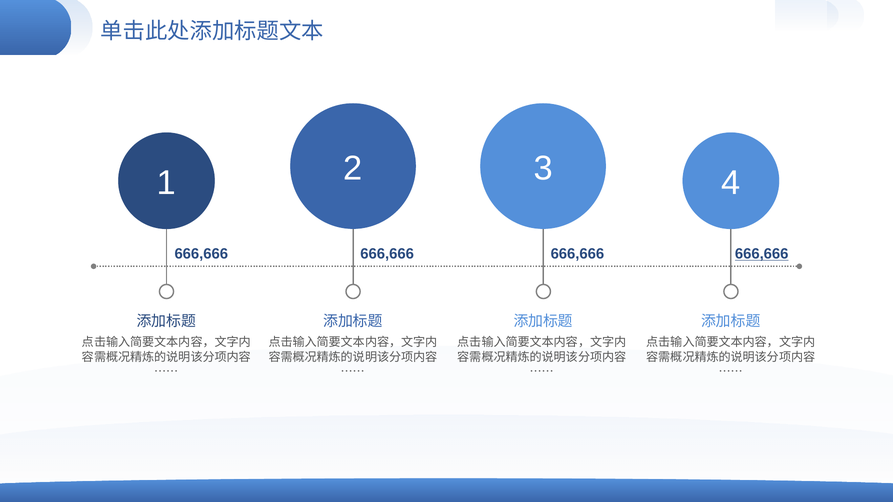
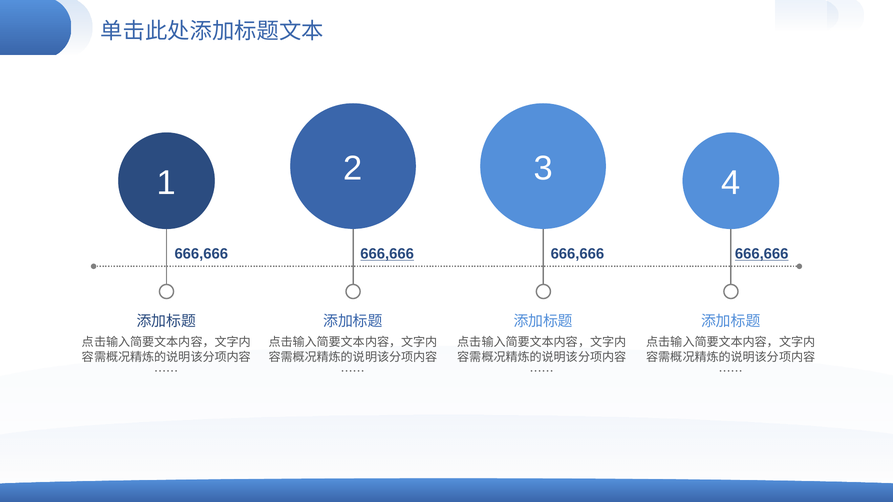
666,666 underline: none -> present (387, 254)
